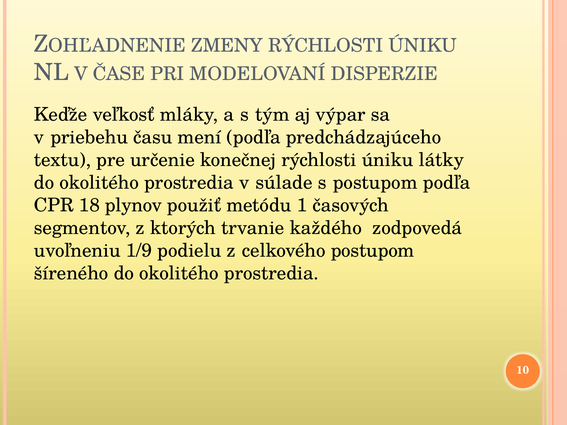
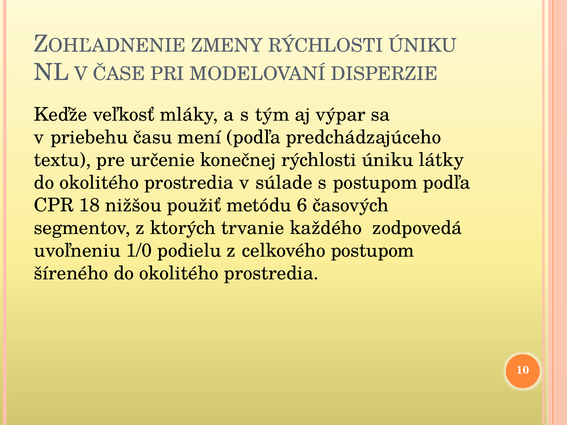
plynov: plynov -> nižšou (133, 205)
1: 1 -> 6 (302, 205)
1/9: 1/9 -> 1/0 (139, 251)
